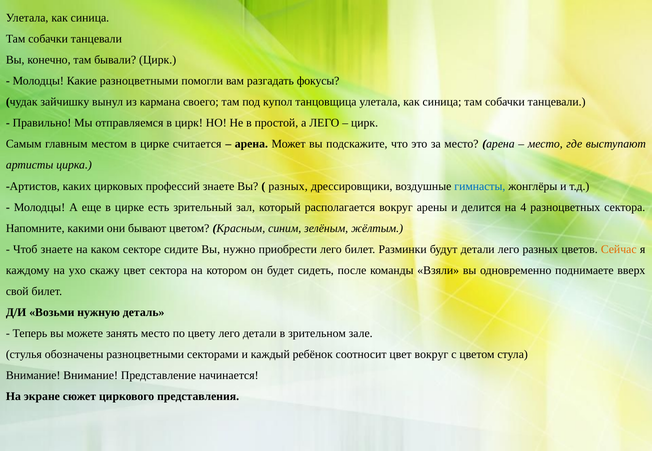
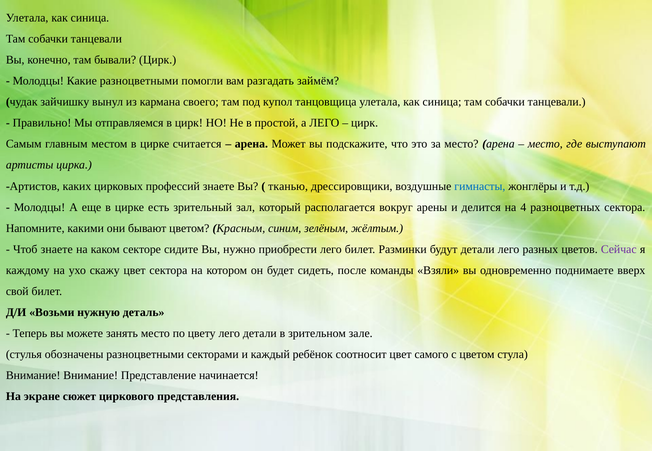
фокусы: фокусы -> займём (318, 81)
разных: разных -> тканью (288, 186)
Сейчас colour: orange -> purple (619, 250)
цвет вокруг: вокруг -> самого (432, 355)
